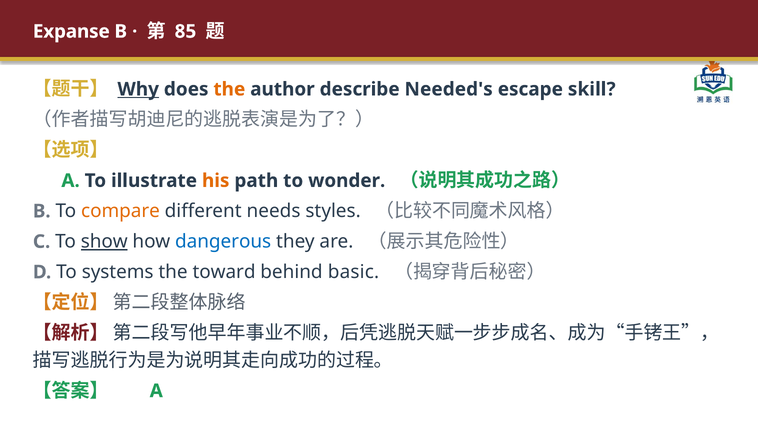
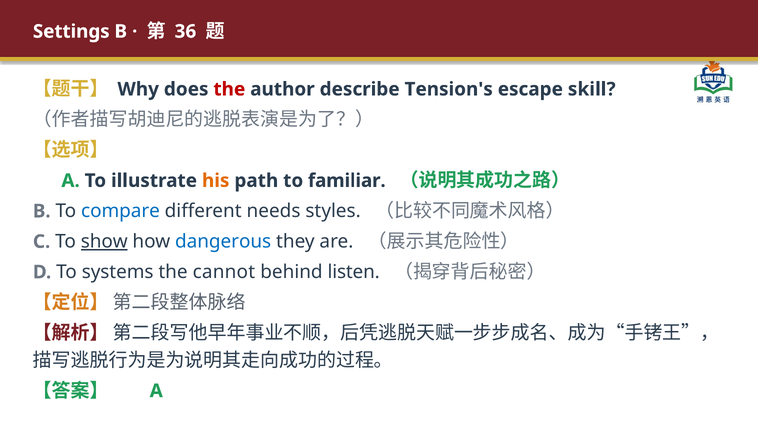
Expanse: Expanse -> Settings (71, 31)
85: 85 -> 36 (185, 31)
Why underline: present -> none (138, 89)
the colour: orange -> red (229, 89)
Needed's: Needed's -> Tension's (449, 89)
wonder: wonder -> familiar (347, 180)
compare colour: orange -> blue (121, 211)
toward: toward -> cannot (224, 272)
basic: basic -> listen (354, 272)
